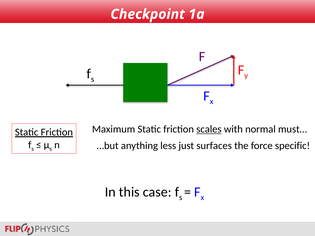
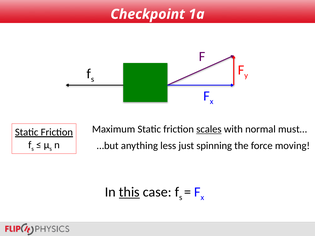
surfaces: surfaces -> spinning (214, 146)
specific: specific -> moving (292, 146)
this underline: none -> present (129, 192)
